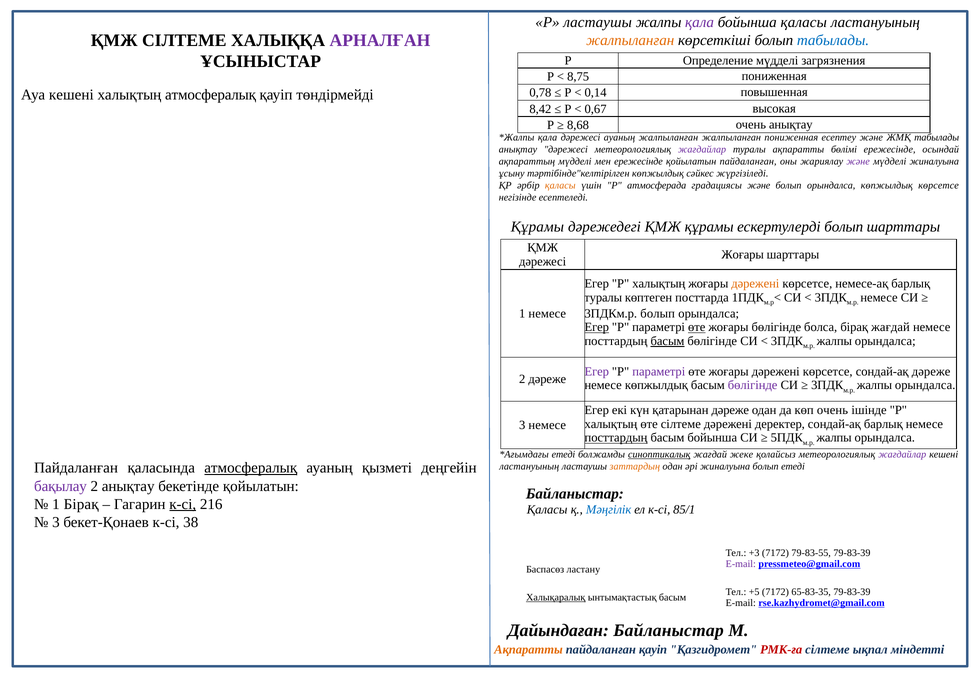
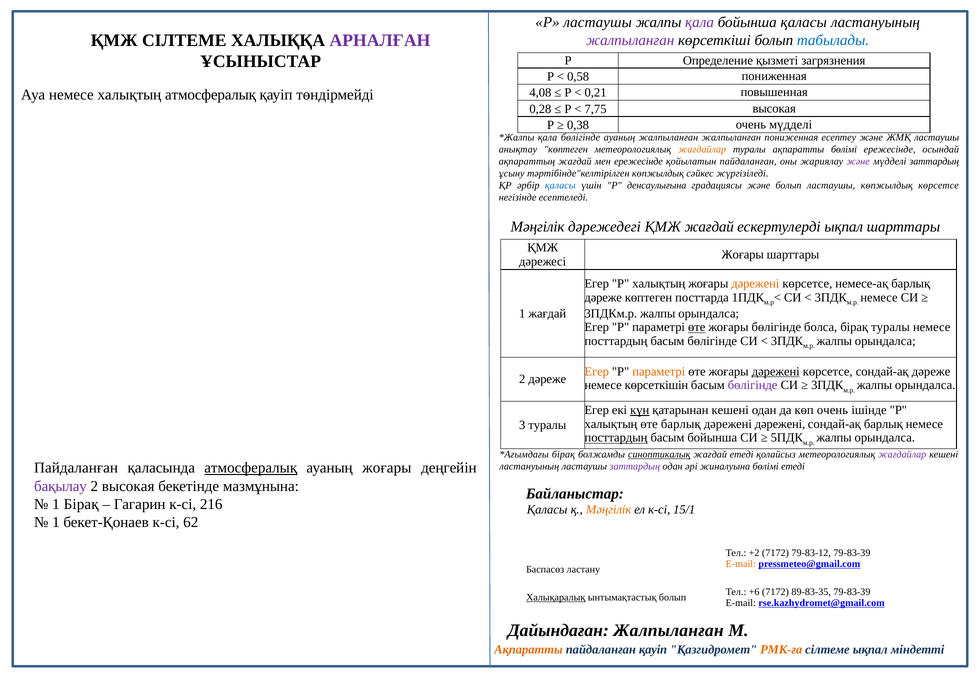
жалпыланған colour: orange -> purple (630, 40)
Определение мүдделі: мүдделі -> қызметі (777, 61)
8,75: 8,75 -> 0,58 (578, 77)
0,78: 0,78 -> 4,08 (540, 93)
0,14: 0,14 -> 0,21 (596, 93)
Ауа кешені: кешені -> немесе (71, 95)
8,42: 8,42 -> 0,28 (540, 109)
0,67: 0,67 -> 7,75 (596, 109)
8,68: 8,68 -> 0,38 (578, 125)
очень анықтау: анықтау -> мүдделі (791, 125)
қала дәрежесі: дәрежесі -> бөлігінде (581, 137)
ЖМҚ табылады: табылады -> ластаушы (937, 137)
анықтау дәрежесі: дәрежесі -> көптеген (566, 149)
жағдайлар colour: purple -> orange (702, 149)
ақпараттың мүдделі: мүдделі -> жағдай (575, 161)
мүдделі жиналуына: жиналуына -> заттардың (934, 161)
қаласы colour: orange -> blue (560, 186)
атмосферада: атмосферада -> денсаулығына (657, 186)
орындалса: орындалса -> ластаушы (831, 186)
Құрамы: Құрамы -> Мәңгілік (538, 227)
ҚМЖ құрамы: құрамы -> жағдай (709, 227)
ескертулерді болып: болып -> ықпал (844, 227)
туралы: туралы -> дәреже (603, 298)
1 немесе: немесе -> жағдай (547, 314)
3ПДКм.р болып: болып -> жалпы (658, 314)
Егер underline: present -> none (597, 328)
бірақ жағдай: жағдай -> туралы (891, 328)
басым underline: present -> none (667, 341)
Егер colour: purple -> orange (597, 372)
параметрі colour: purple -> orange (659, 372)
дәрежені underline: none -> present (776, 372)
немесе көпжылдық: көпжылдық -> көрсеткішін (656, 385)
күн underline: none -> present (640, 410)
қатарынан дәреже: дәреже -> кешені (730, 410)
өте сілтеме: сілтеме -> барлық (681, 424)
дәрежені деректер: деректер -> дәрежені (780, 424)
3 немесе: немесе -> туралы (547, 425)
етеді: етеді -> бірақ (563, 455)
жағдай жеке: жеке -> етеді (742, 455)
ауаның қызметі: қызметі -> жоғары (387, 468)
заттардың colour: orange -> purple (635, 467)
жиналуына болып: болып -> бөлімі (766, 467)
2 анықтау: анықтау -> высокая (128, 486)
бекетінде қойылатын: қойылатын -> мазмұнына (261, 486)
к-сі underline: present -> none (183, 505)
Мәңгілік colour: blue -> orange (609, 510)
85/1: 85/1 -> 15/1 (684, 510)
3: 3 -> 1 (56, 523)
38: 38 -> 62 (191, 523)
+3: +3 -> +2 (754, 553)
79-83-55: 79-83-55 -> 79-83-12 (811, 553)
E-mail colour: purple -> orange (741, 564)
+5: +5 -> +6 (754, 592)
65-83-35: 65-83-35 -> 89-83-35 (811, 592)
ынтымақтастық басым: басым -> болып (673, 598)
Дайындаған Байланыстар: Байланыстар -> Жалпыланған (669, 631)
РМК-ға colour: red -> orange (781, 650)
